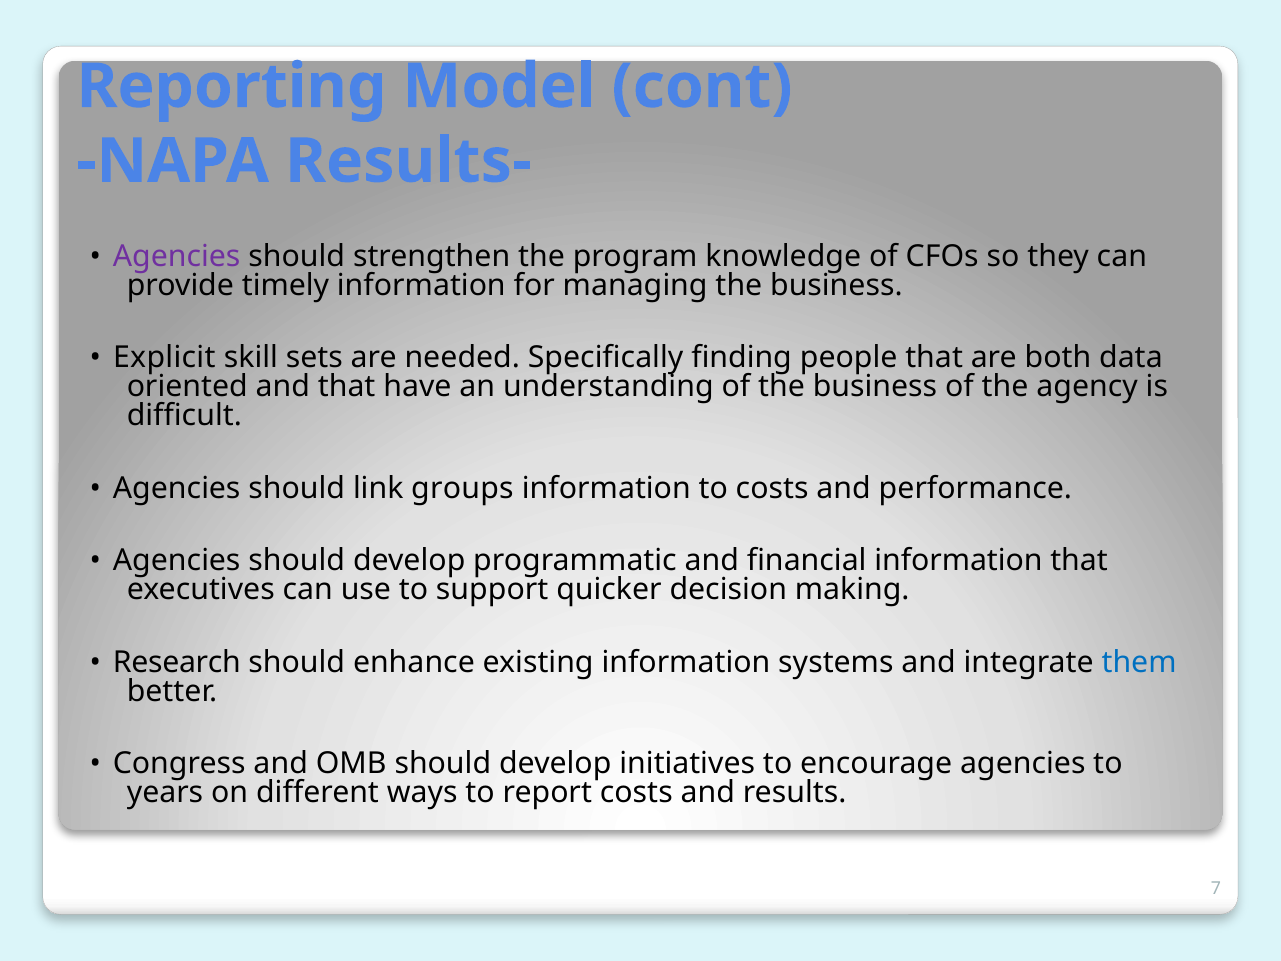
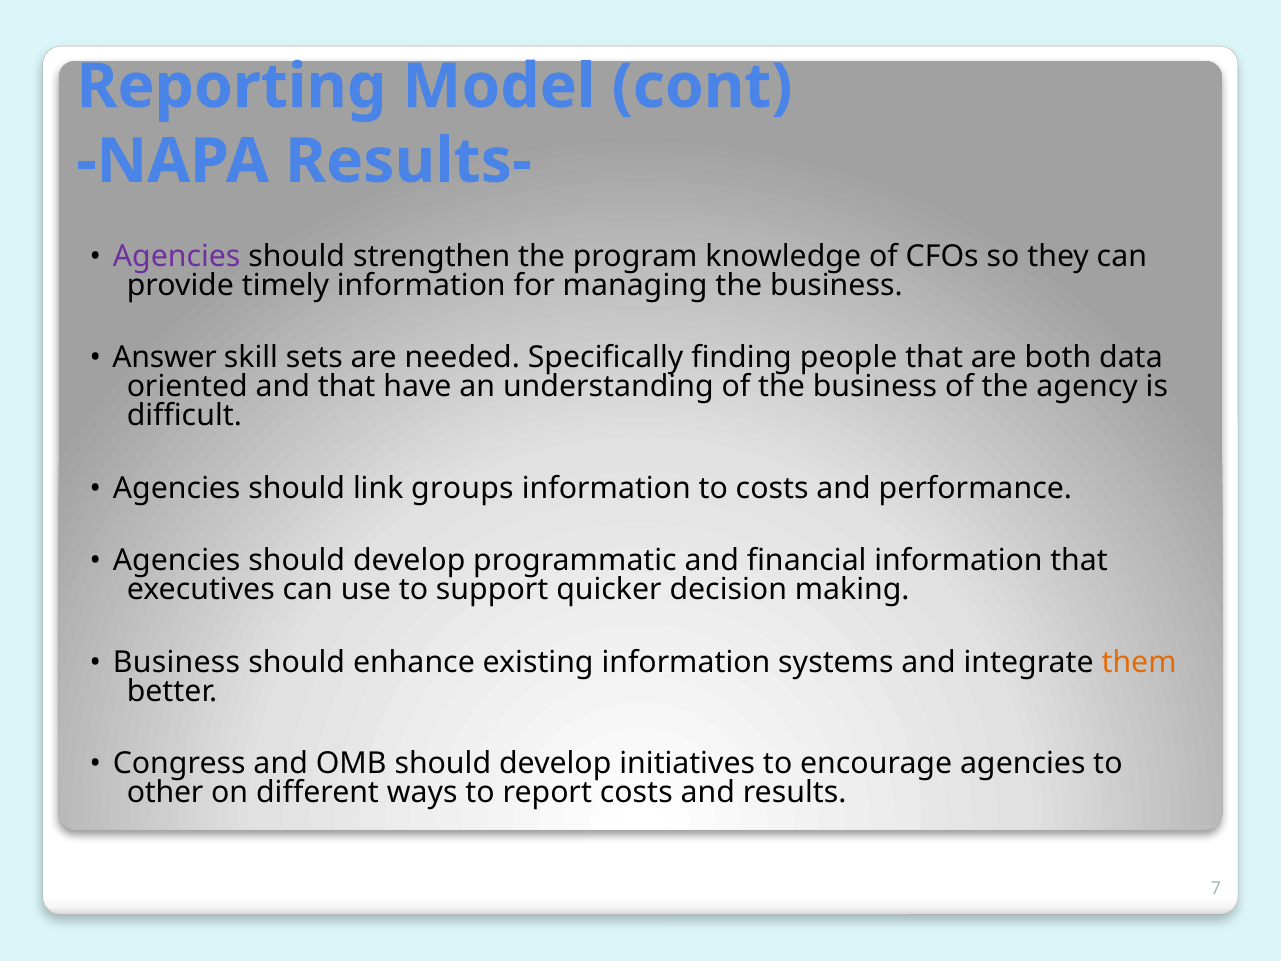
Explicit: Explicit -> Answer (165, 358)
Research: Research -> Business (177, 662)
them colour: blue -> orange (1139, 662)
years: years -> other (165, 792)
